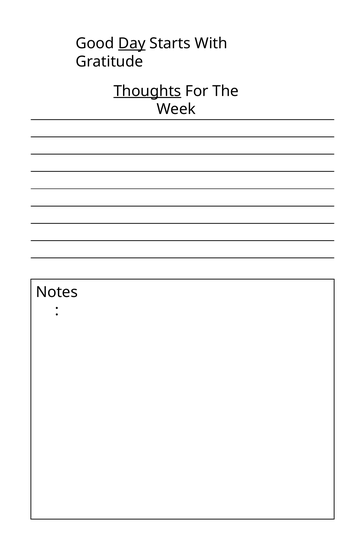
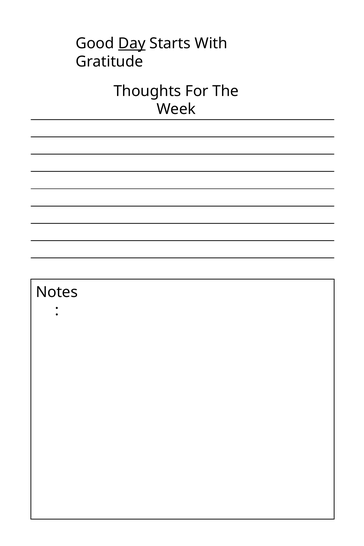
Thoughts underline: present -> none (147, 91)
